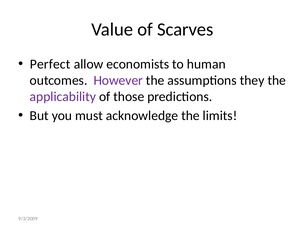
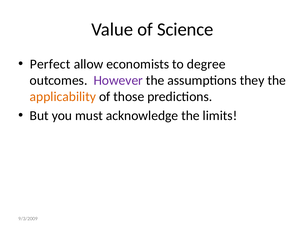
Scarves: Scarves -> Science (185, 30)
human: human -> degree (206, 64)
applicability colour: purple -> orange (63, 97)
